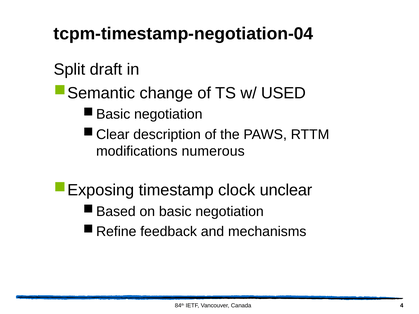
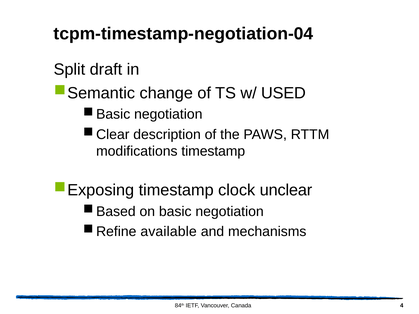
modifications numerous: numerous -> timestamp (213, 151)
feedback: feedback -> available (169, 232)
